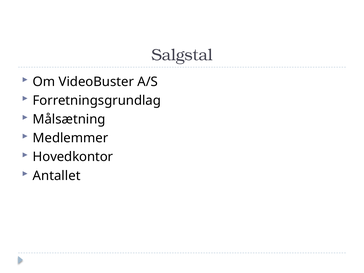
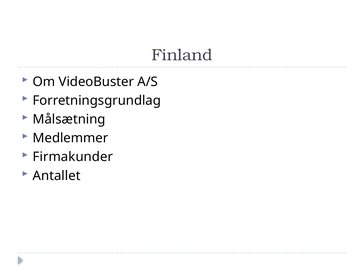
Salgstal: Salgstal -> Finland (182, 55)
Hovedkontor: Hovedkontor -> Firmakunder (73, 157)
